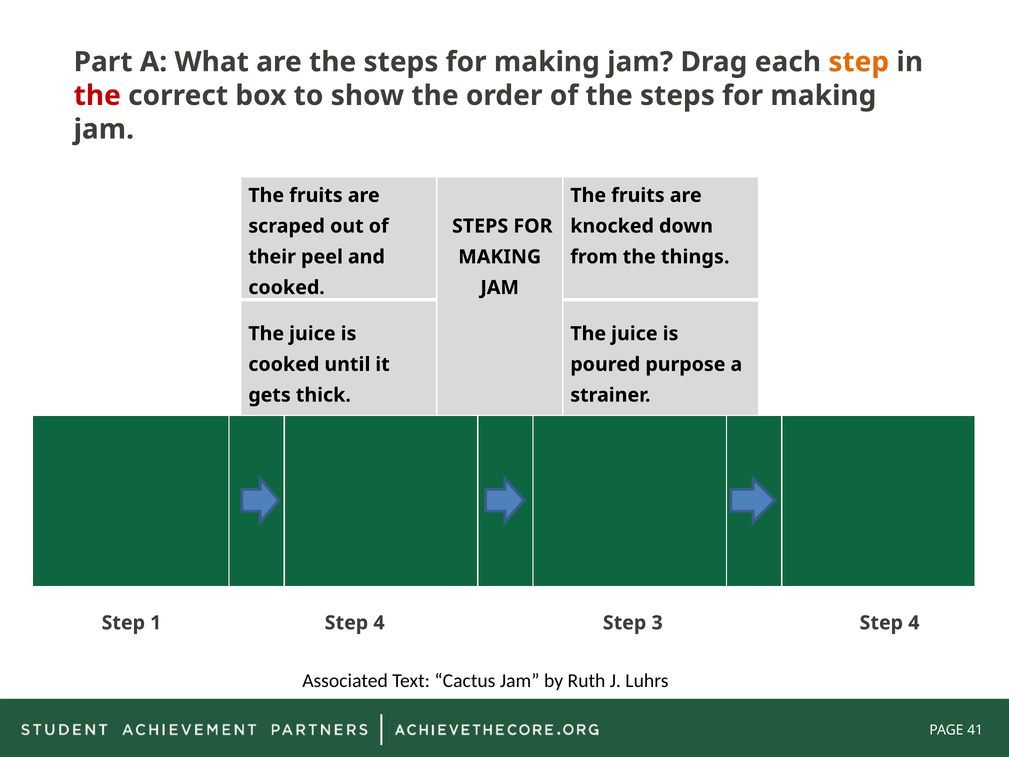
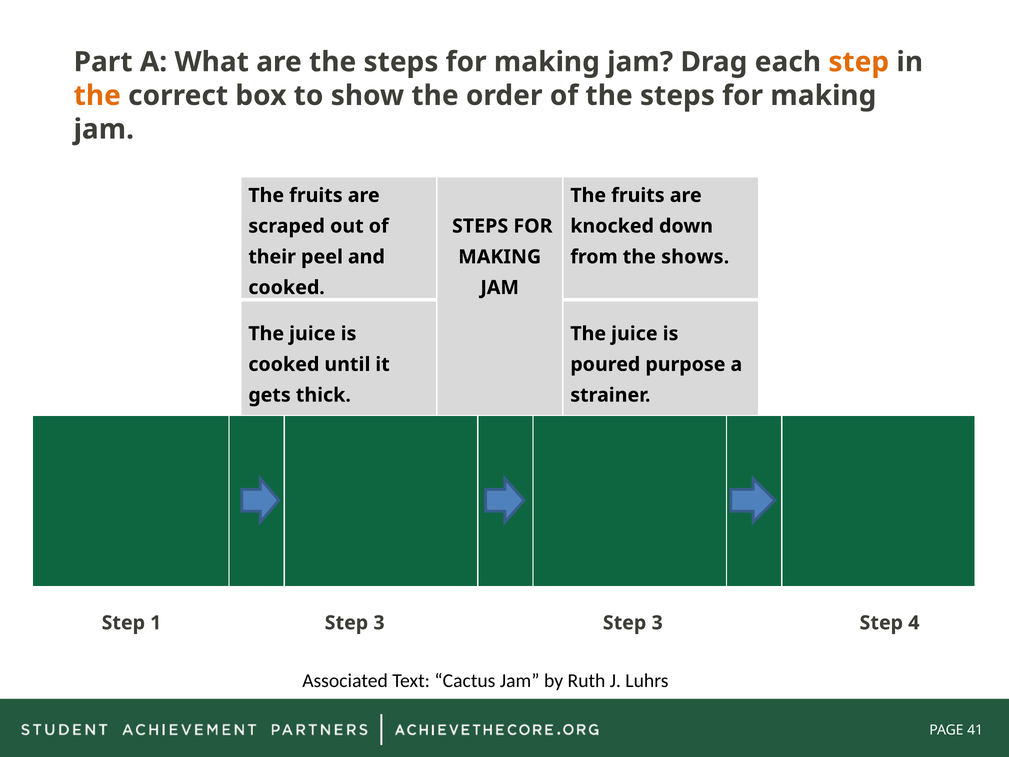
the colour: red -> orange (97, 96)
things: things -> shows (695, 257)
1 Step 4: 4 -> 3 (379, 623)
